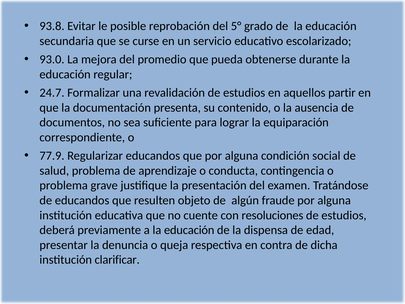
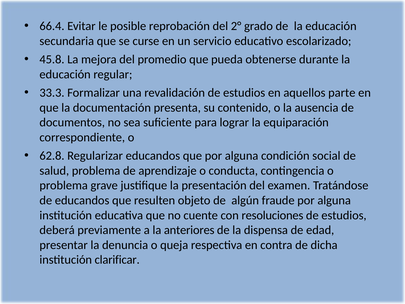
93.8: 93.8 -> 66.4 (52, 26)
5°: 5° -> 2° (236, 26)
93.0: 93.0 -> 45.8 (52, 59)
24.7: 24.7 -> 33.3 (52, 93)
partir: partir -> parte (342, 93)
77.9: 77.9 -> 62.8 (52, 156)
a la educación: educación -> anteriores (189, 230)
